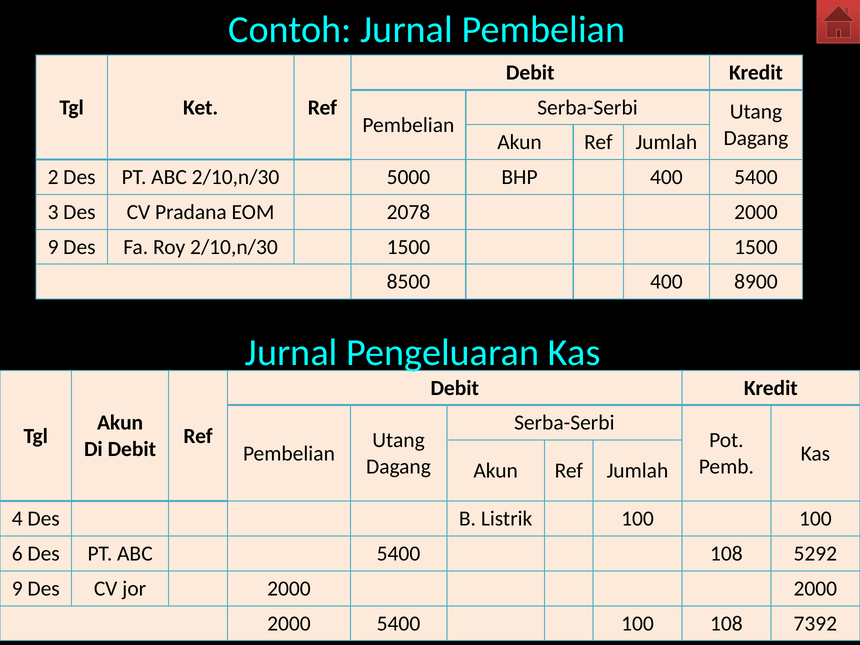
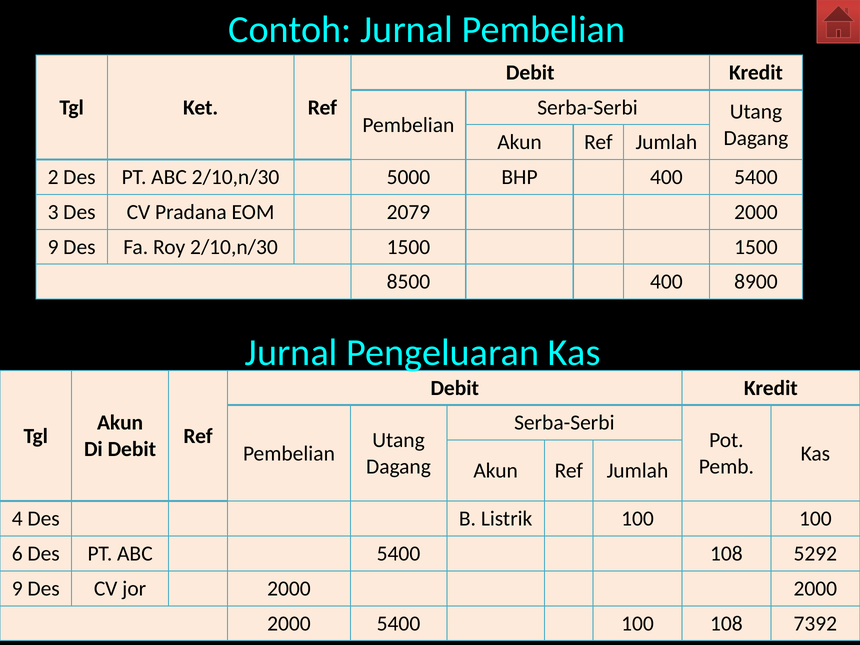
2078: 2078 -> 2079 (408, 212)
